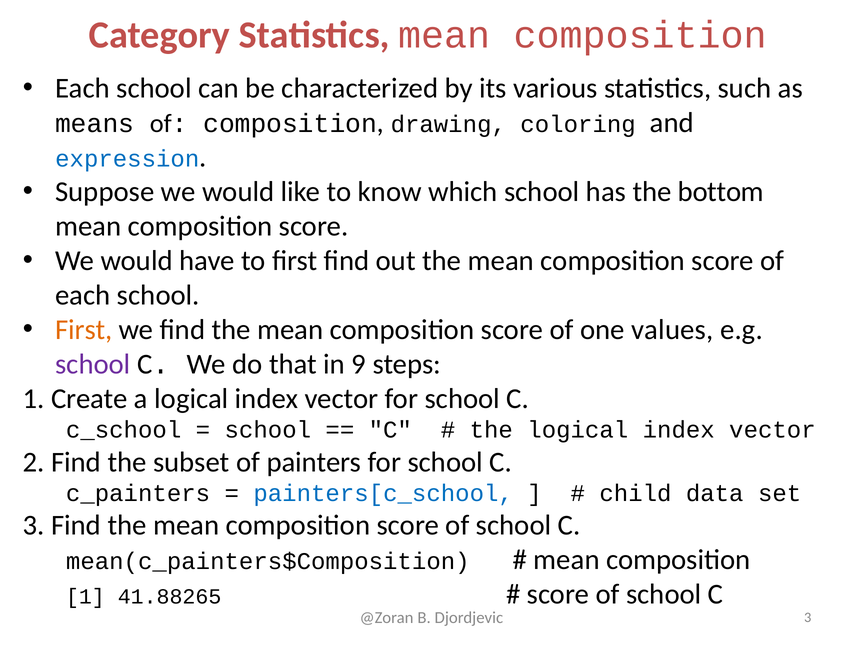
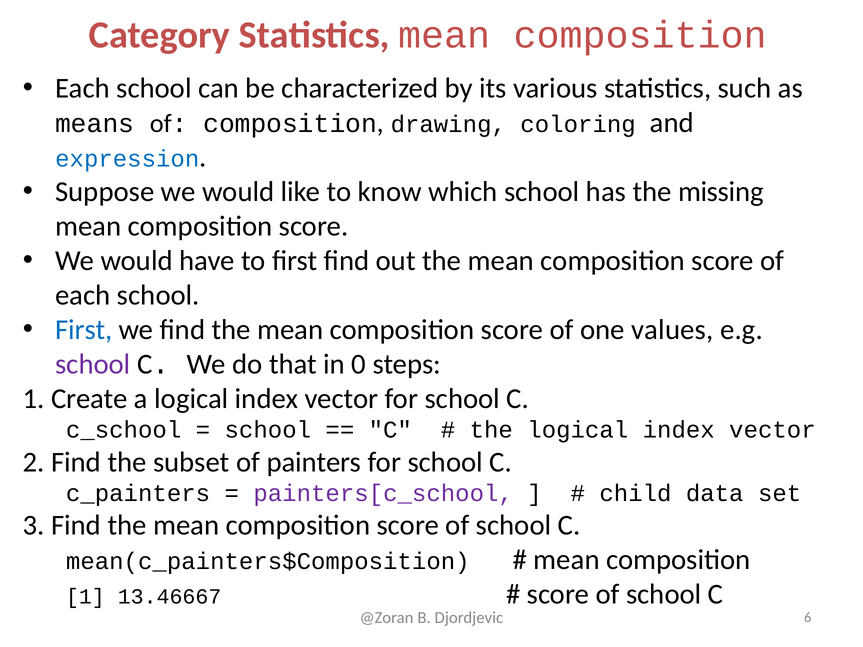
bottom: bottom -> missing (721, 192)
First colour: orange -> blue (84, 330)
9: 9 -> 0 (359, 364)
painters[c_school colour: blue -> purple (383, 494)
41.88265: 41.88265 -> 13.46667 (170, 597)
Djordjevic 3: 3 -> 6 (808, 618)
